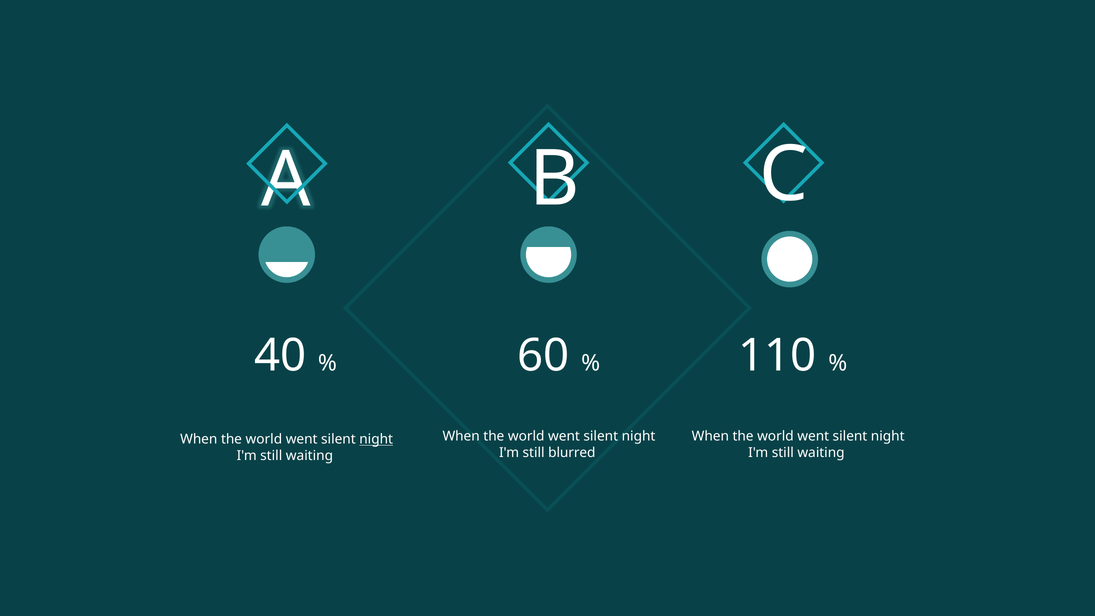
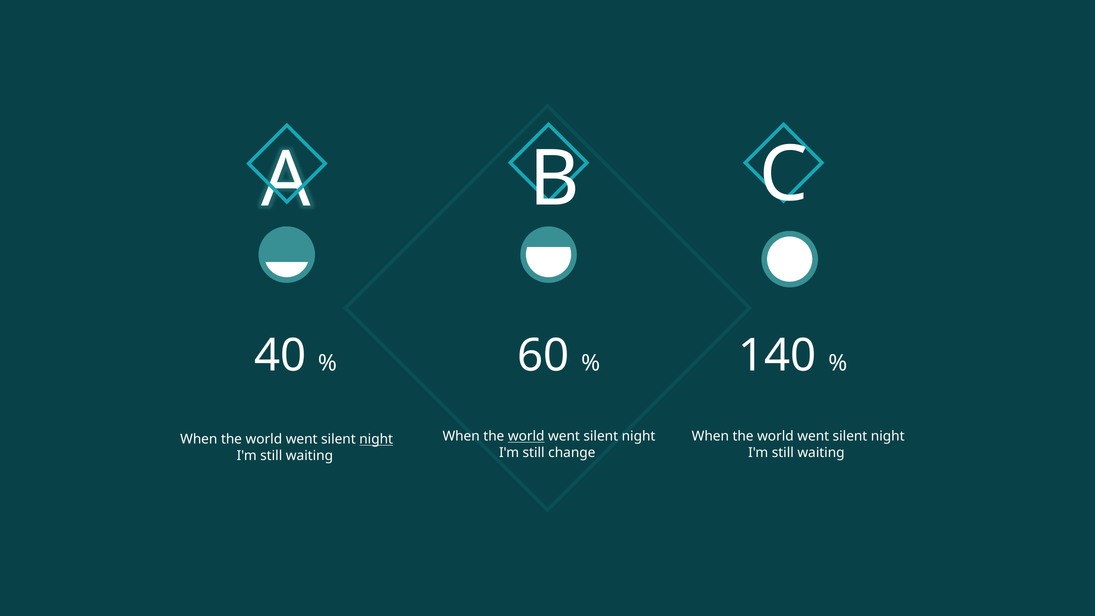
110: 110 -> 140 (777, 356)
world underline: none -> present (526, 436)
blurred: blurred -> change (572, 453)
